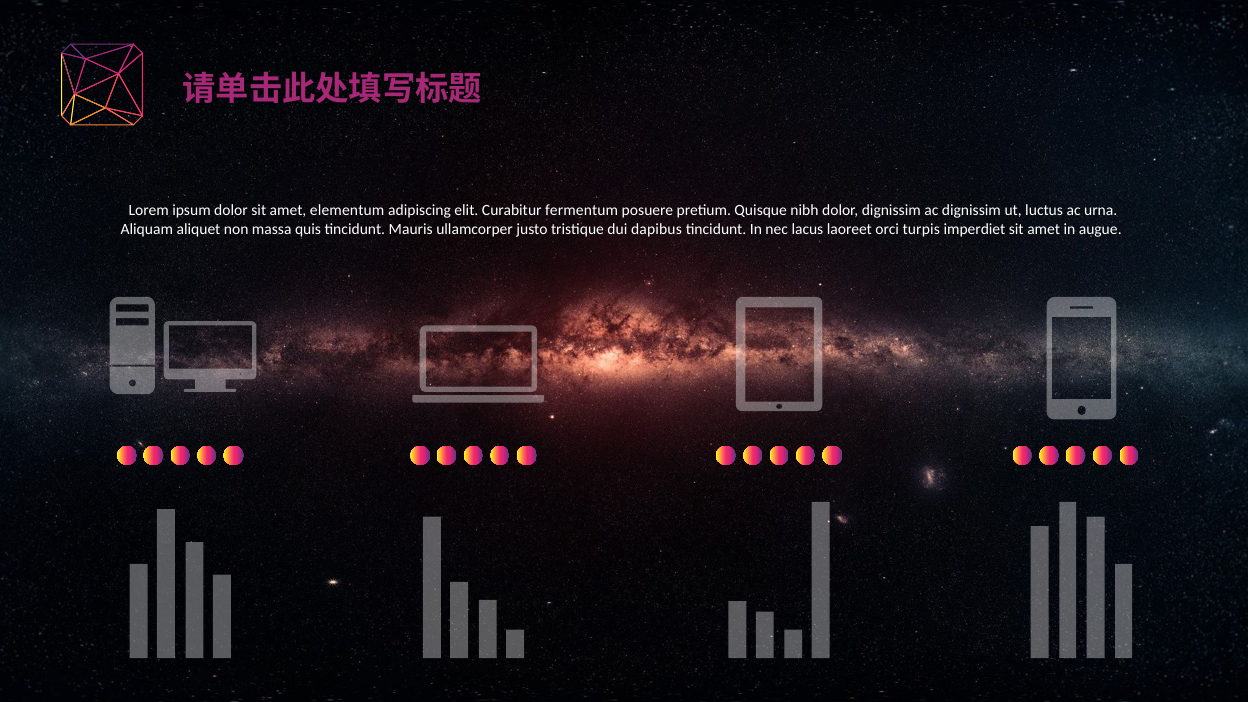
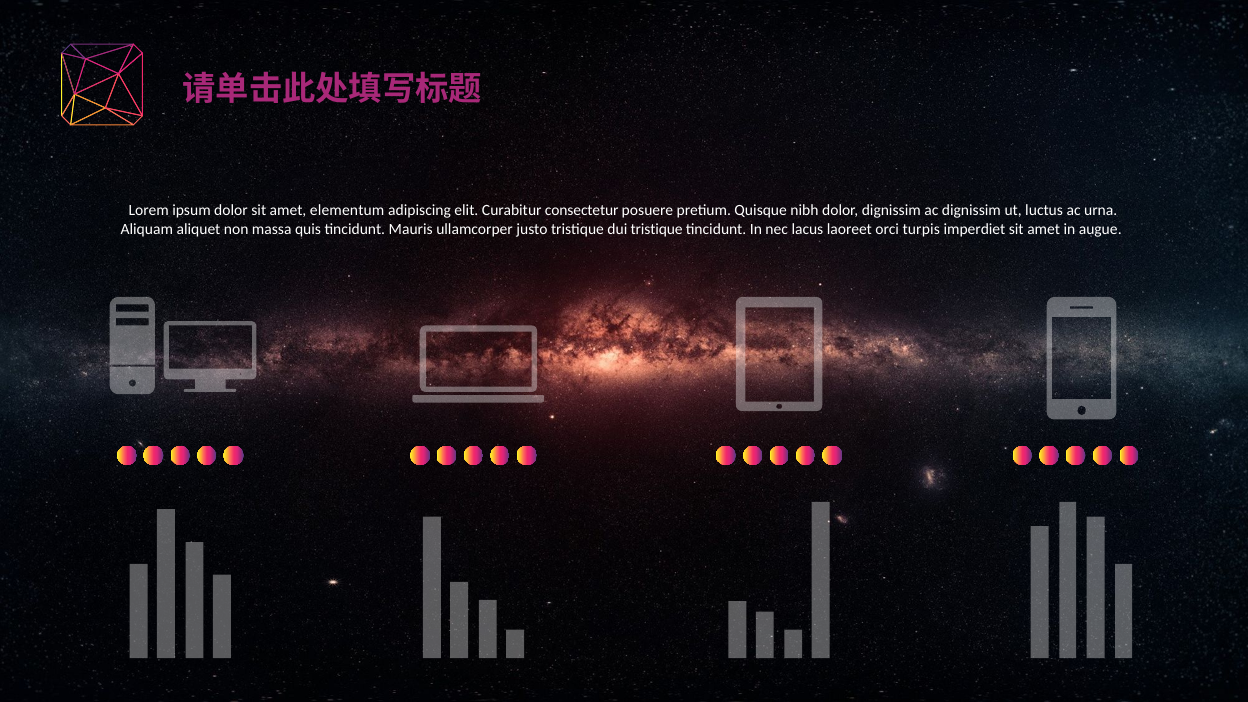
fermentum: fermentum -> consectetur (582, 210)
dui dapibus: dapibus -> tristique (657, 229)
